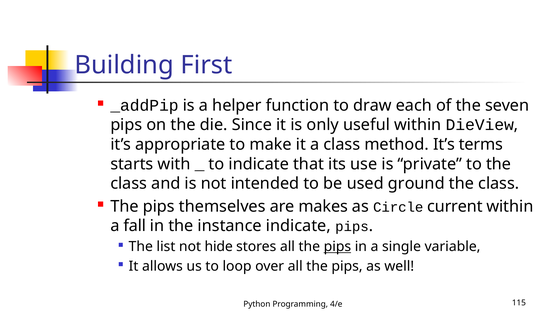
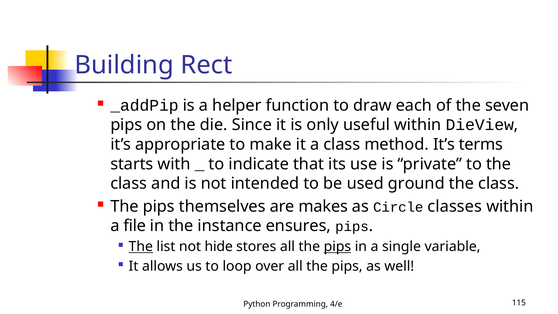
First: First -> Rect (206, 65)
current: current -> classes (455, 206)
fall: fall -> file (135, 226)
instance indicate: indicate -> ensures (298, 226)
The underline: none -> present (141, 247)
